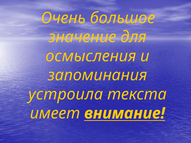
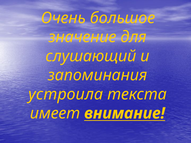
осмысления: осмысления -> слушающий (91, 56)
